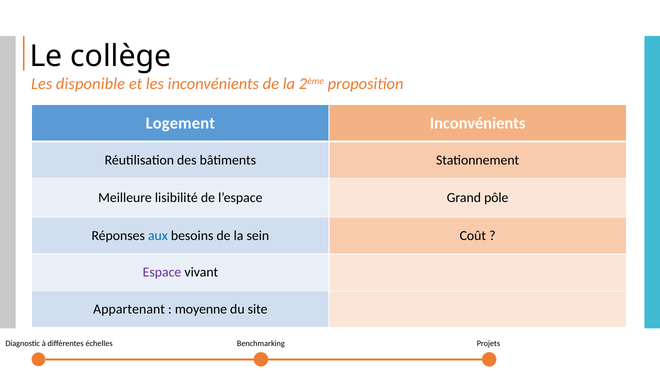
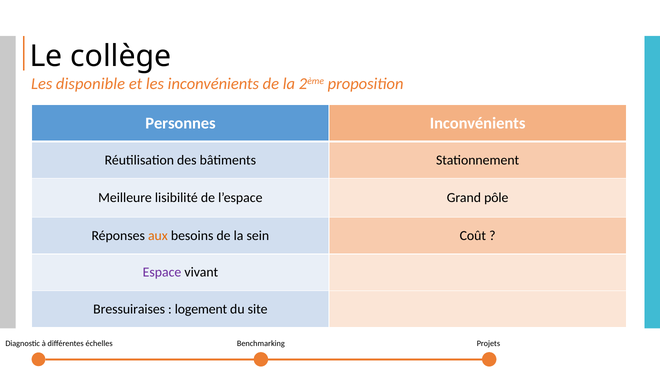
Logement: Logement -> Personnes (180, 123)
aux colour: blue -> orange (158, 236)
Appartenant: Appartenant -> Bressuiraises (129, 309)
moyenne: moyenne -> logement (201, 309)
